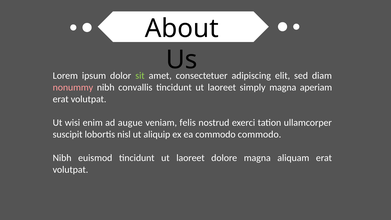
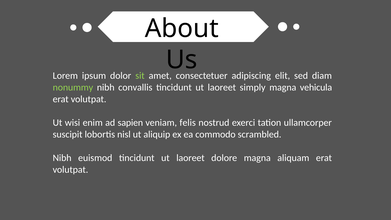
nonummy colour: pink -> light green (73, 87)
aperiam: aperiam -> vehicula (316, 87)
augue: augue -> sapien (130, 123)
commodo commodo: commodo -> scrambled (260, 134)
